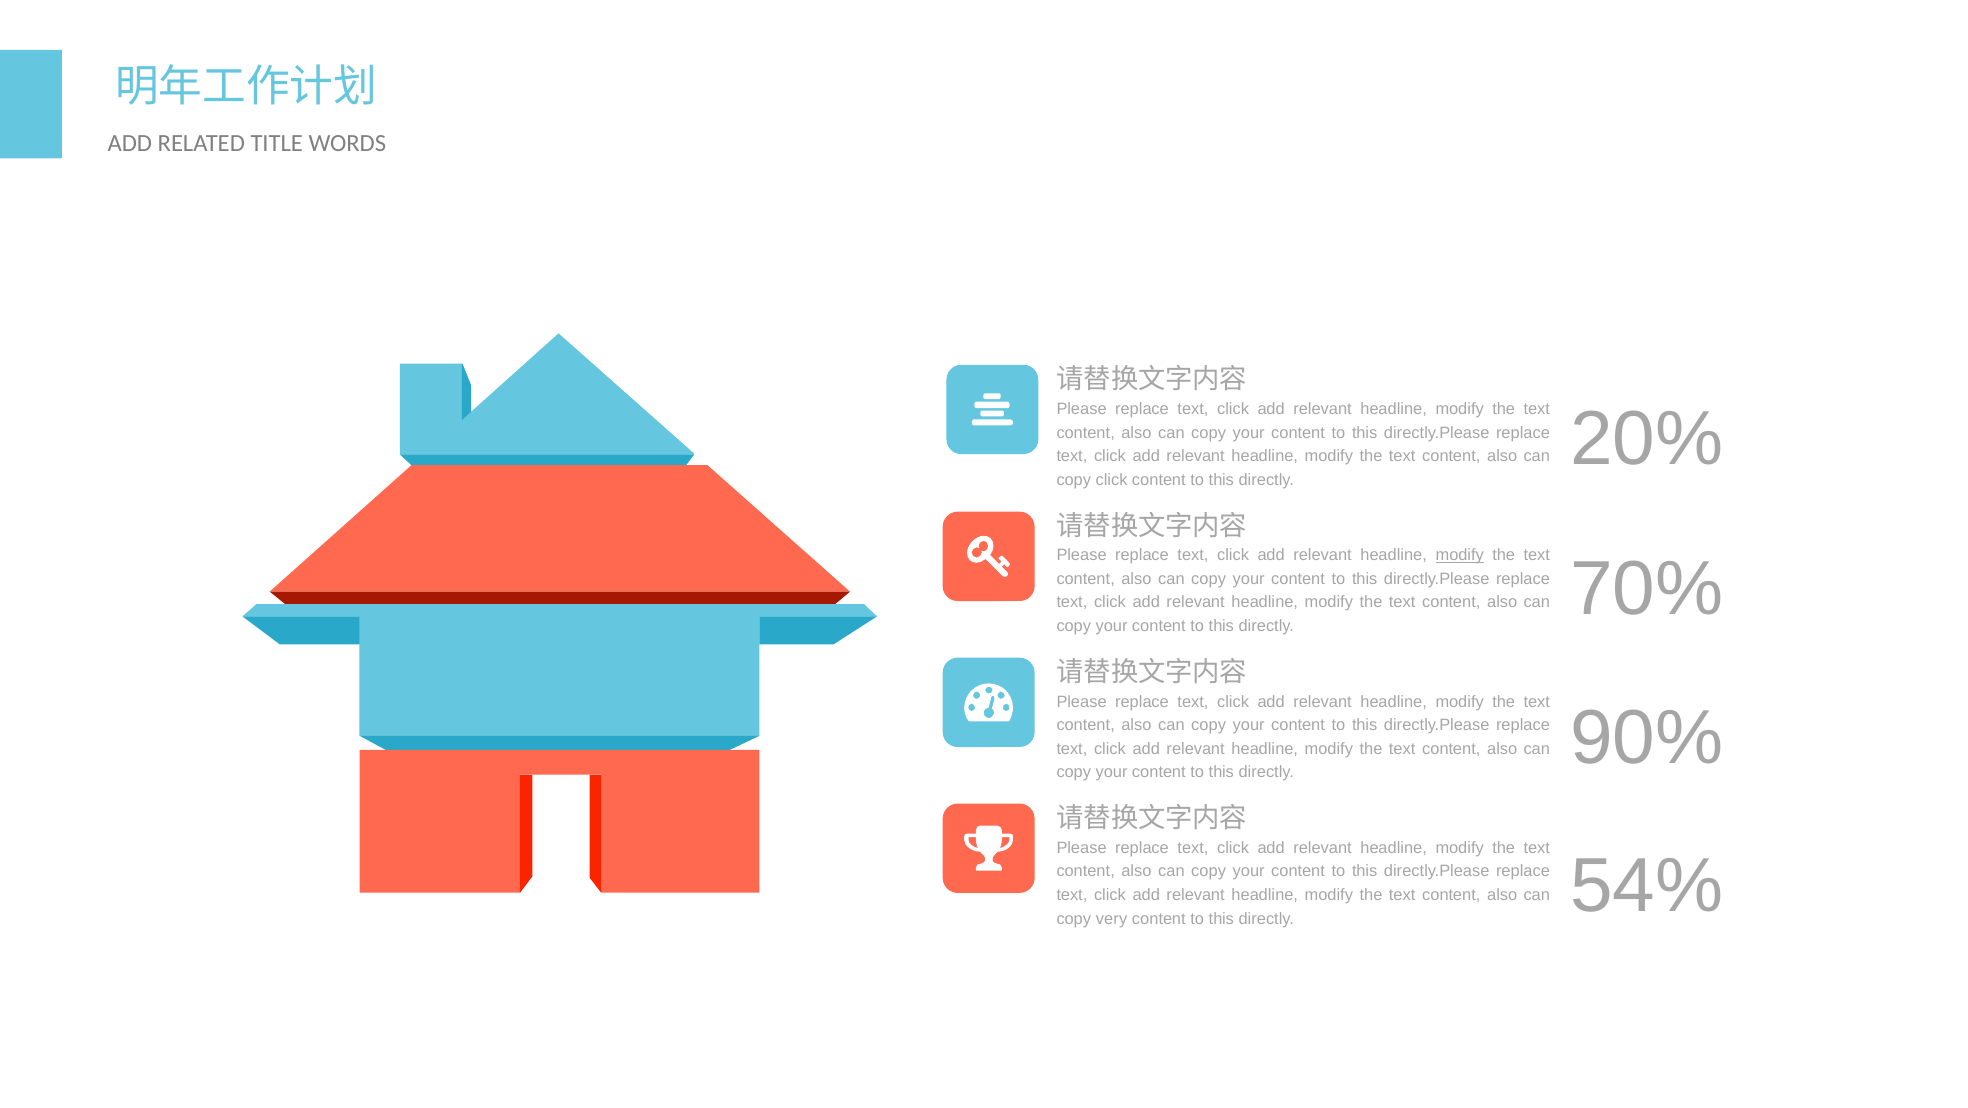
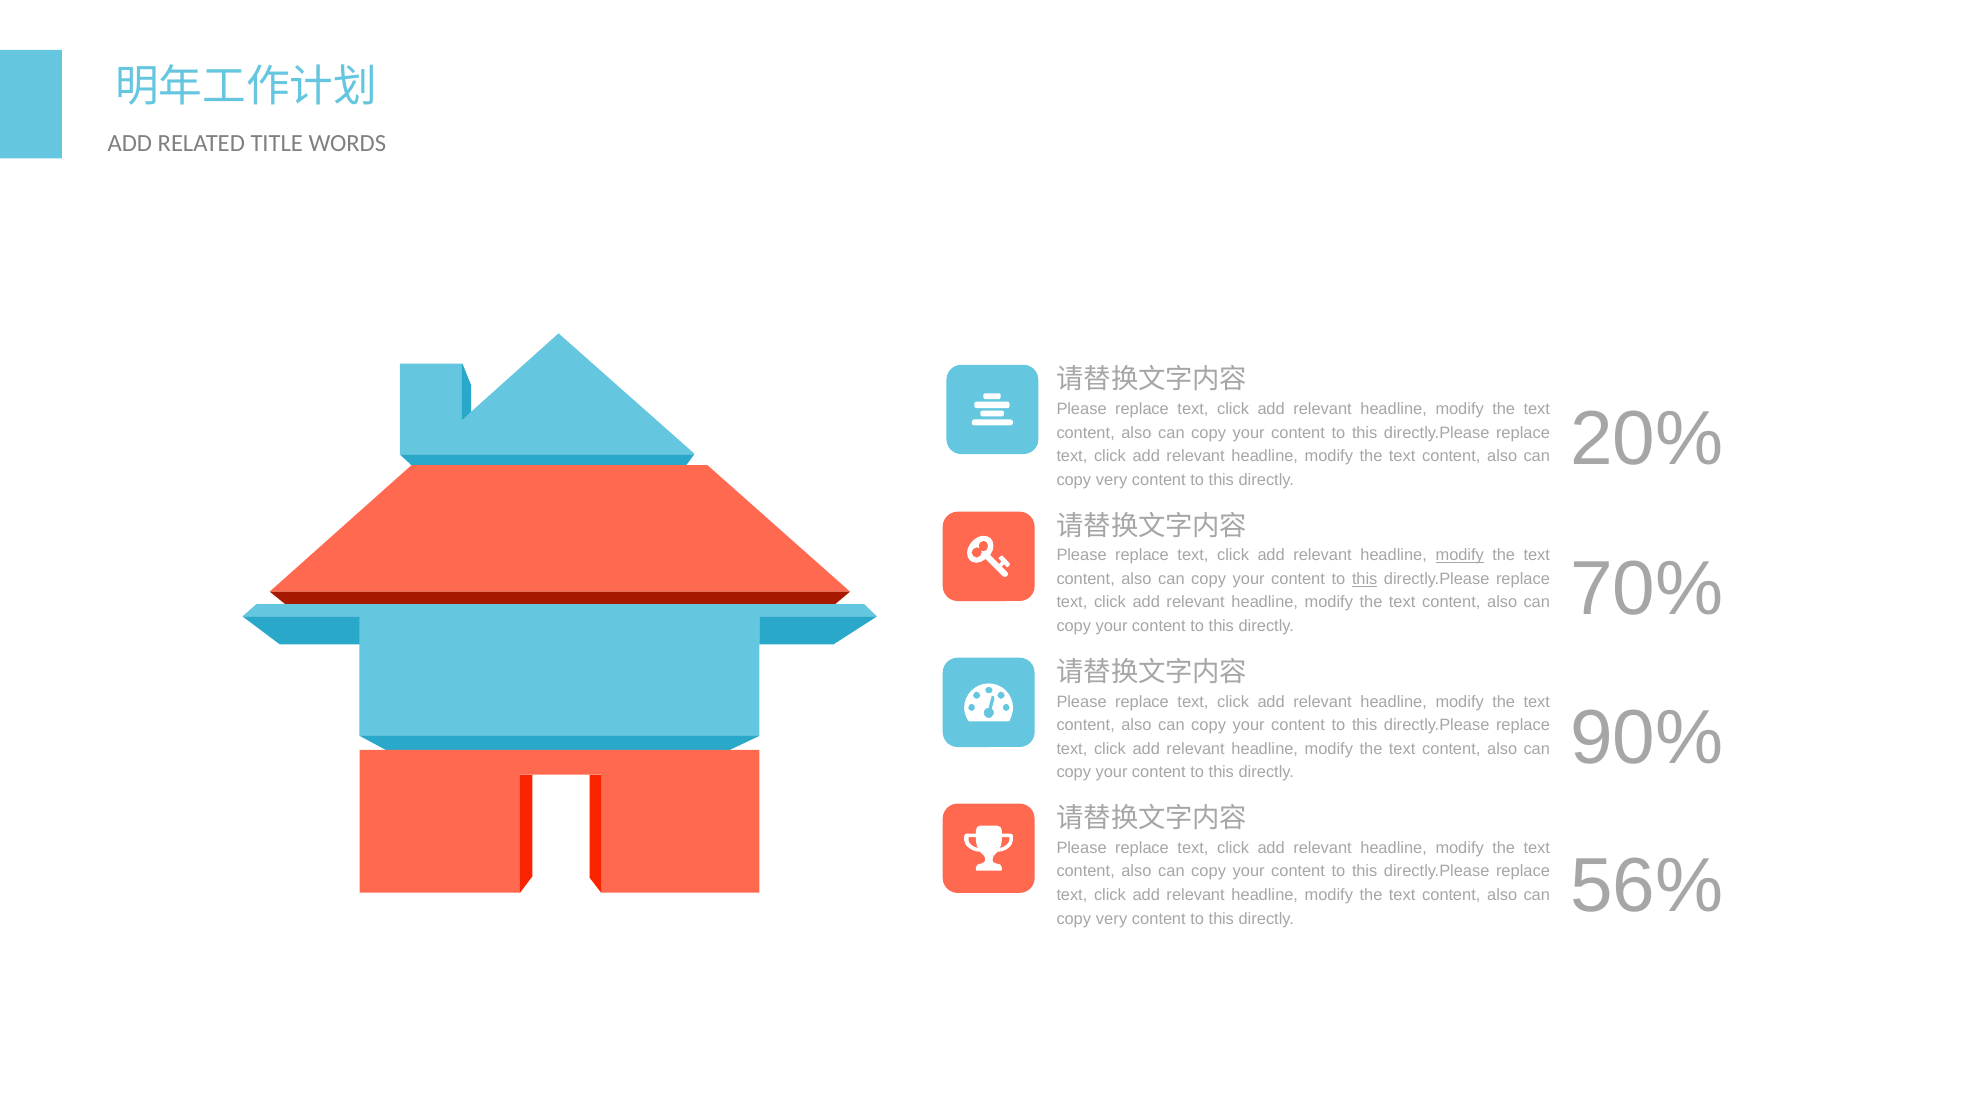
click: click -> very (1112, 480)
this underline: none -> present (1365, 579)
54%: 54% -> 56% (1647, 886)
